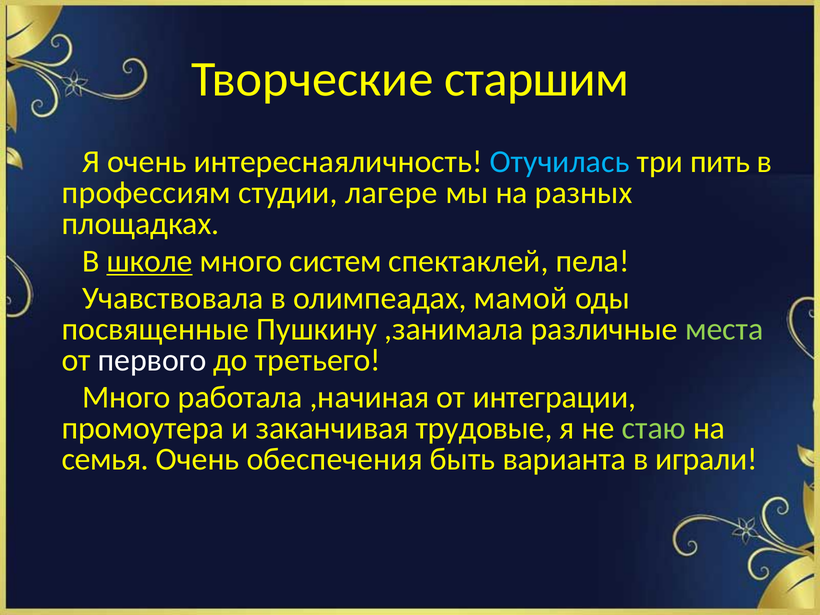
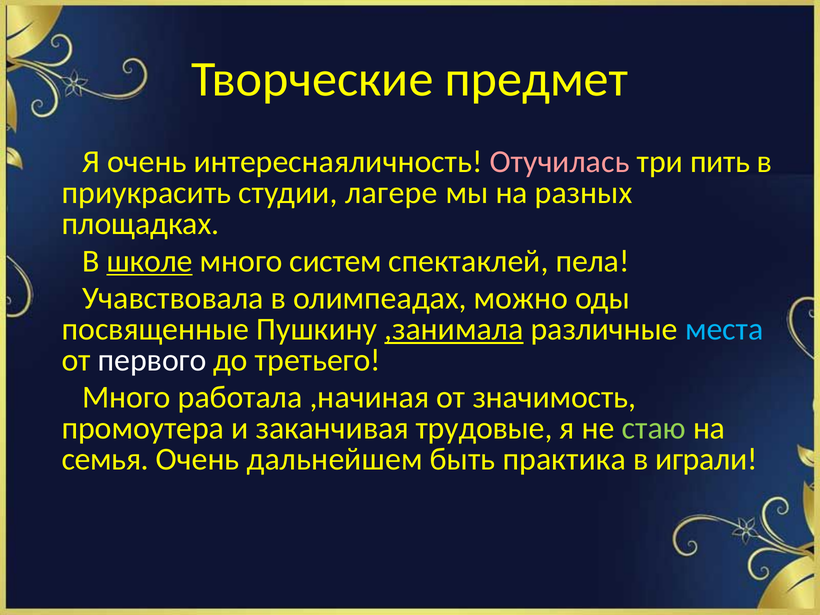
старшим: старшим -> предмет (536, 79)
Отучилась colour: light blue -> pink (560, 162)
профессиям: профессиям -> приукрасить (147, 193)
мамой: мамой -> можно (521, 298)
,занимала underline: none -> present (454, 329)
места colour: light green -> light blue (724, 329)
интеграции: интеграции -> значимость (554, 397)
обеспечения: обеспечения -> дальнейшем (335, 459)
варианта: варианта -> практика (564, 459)
